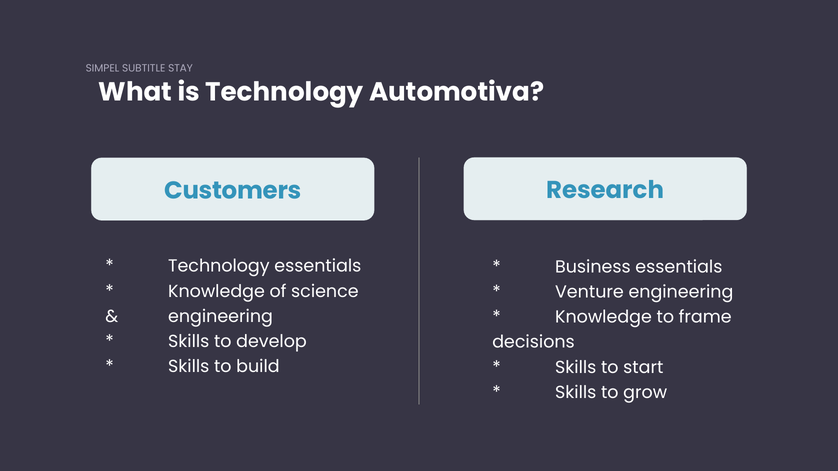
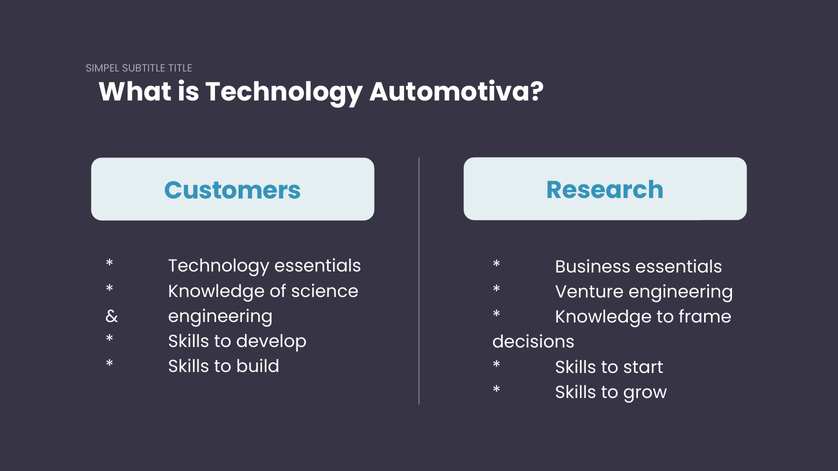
STAY: STAY -> TITLE (180, 68)
